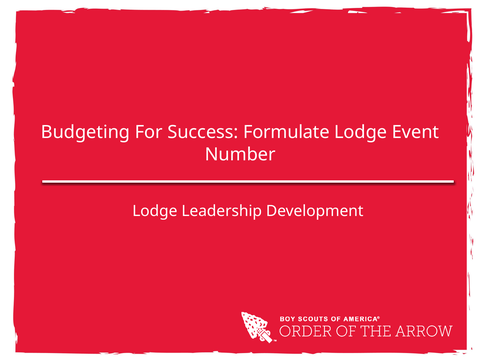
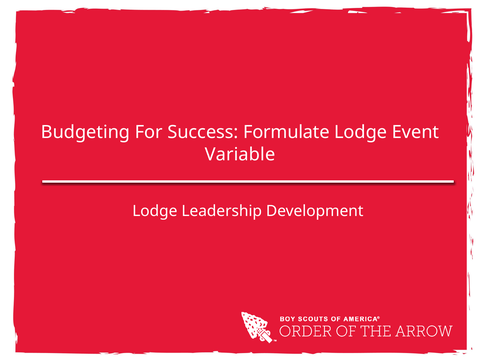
Number: Number -> Variable (240, 154)
